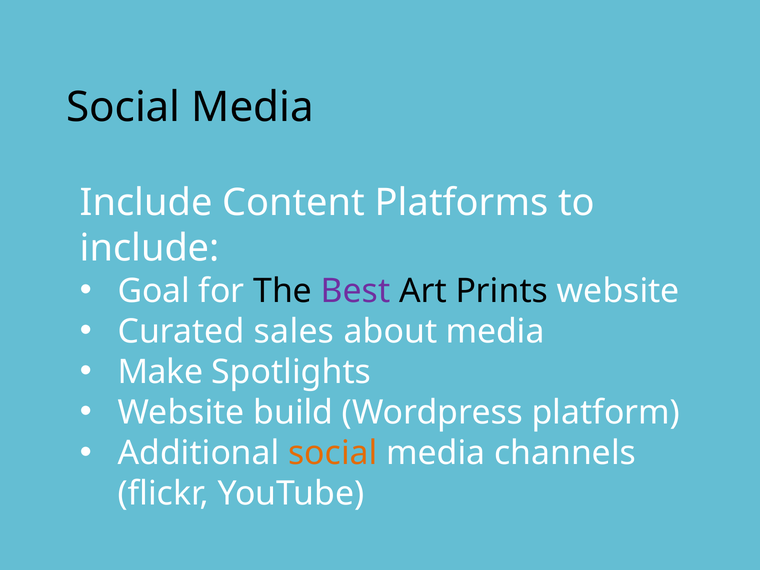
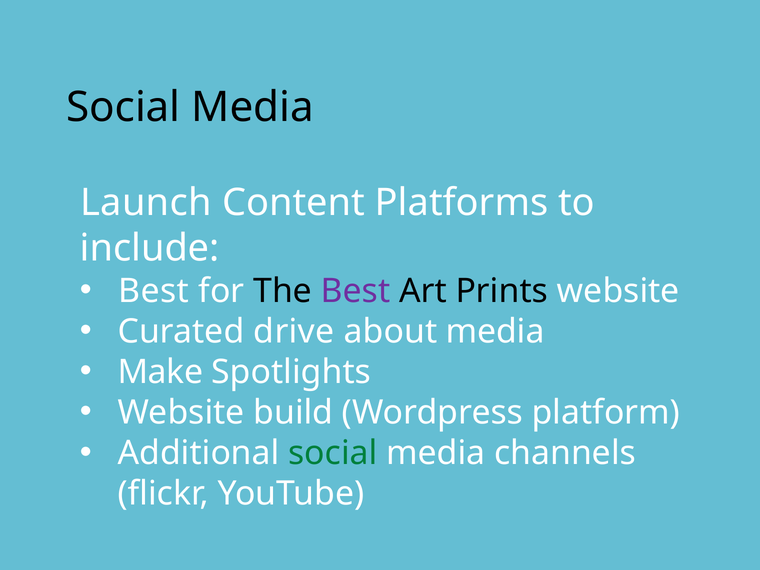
Include: Include -> Launch (146, 203)
Goal: Goal -> Best (154, 291)
sales: sales -> drive (294, 332)
social colour: orange -> green (333, 453)
